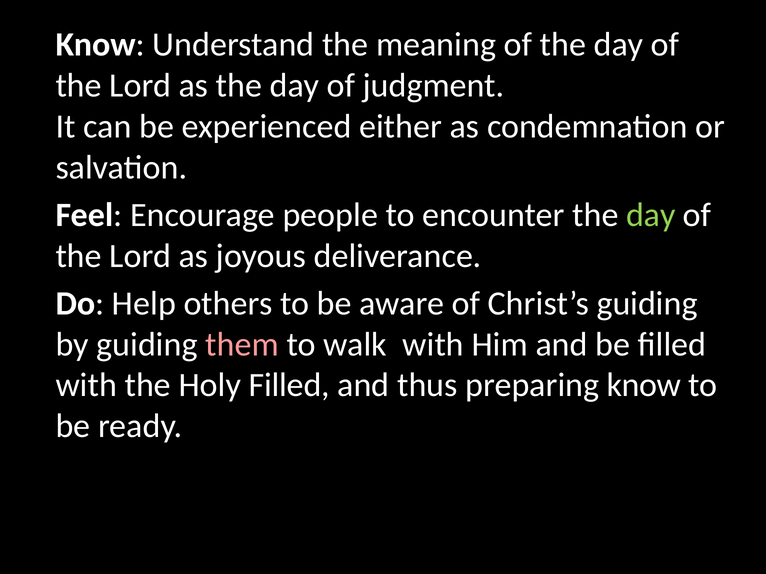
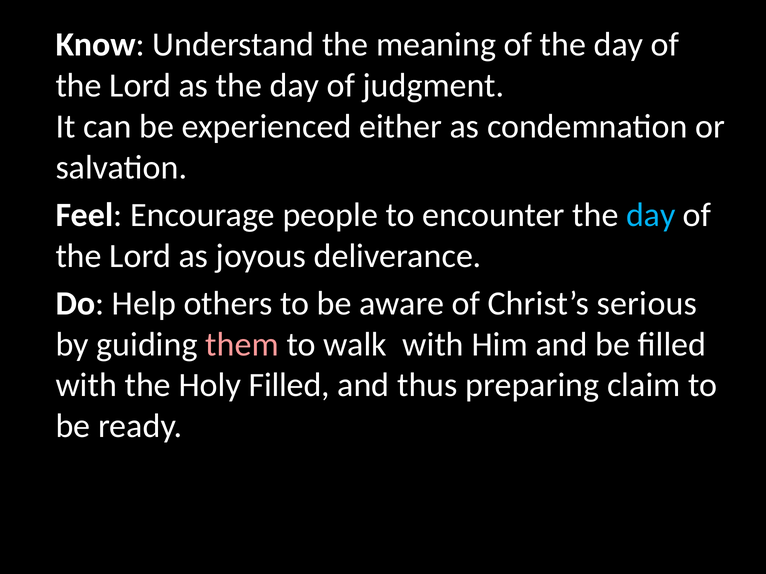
day colour: light green -> light blue (651, 215)
Christ’s guiding: guiding -> serious (647, 304)
preparing know: know -> claim (644, 386)
